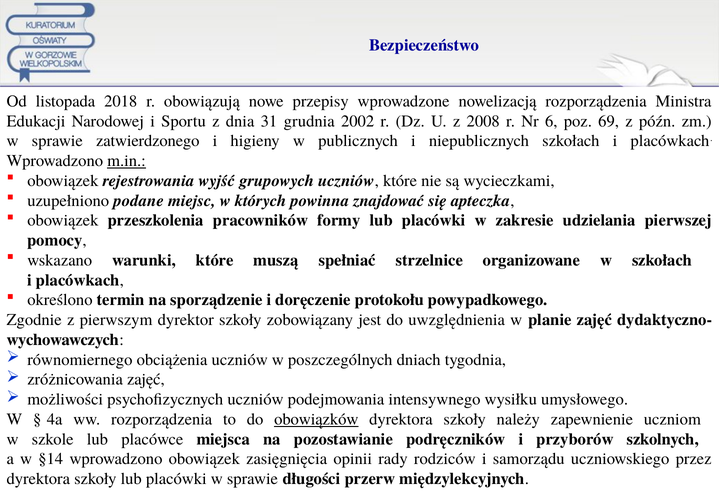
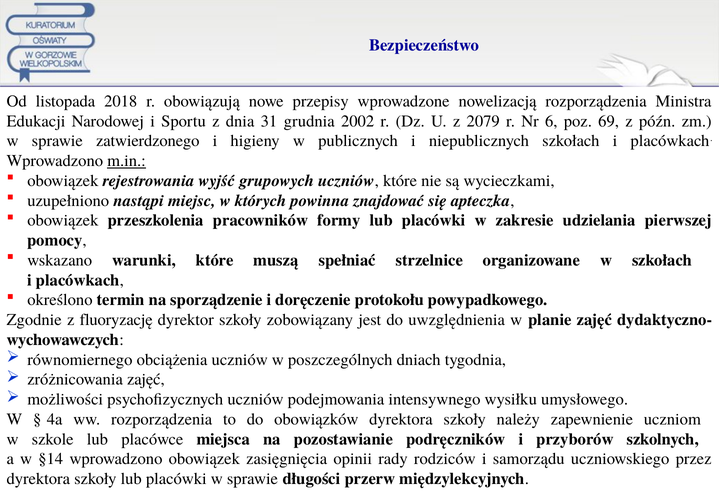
2008: 2008 -> 2079 (483, 121)
podane: podane -> nastąpi (139, 201)
pierwszym: pierwszym -> fluoryzację (116, 320)
obowiązków underline: present -> none (316, 420)
